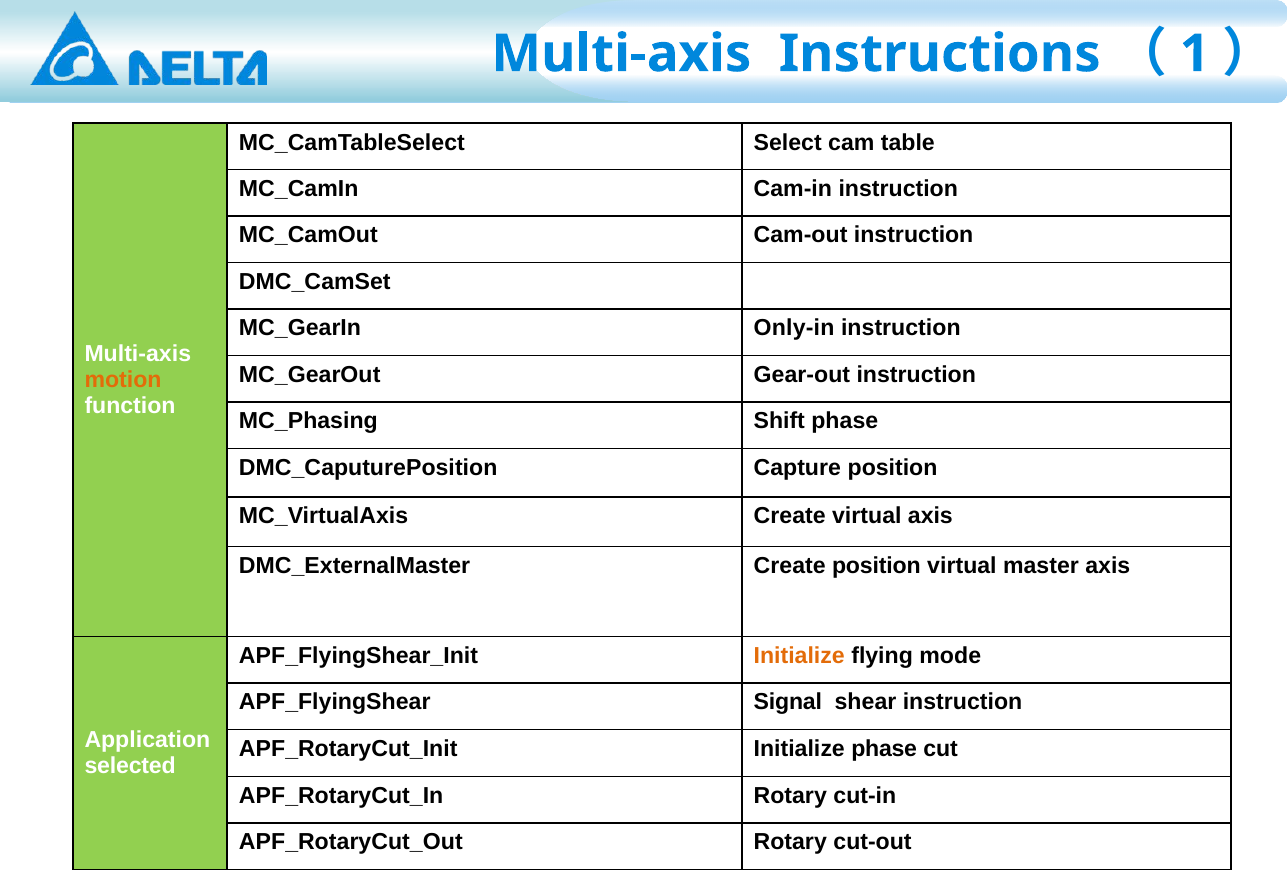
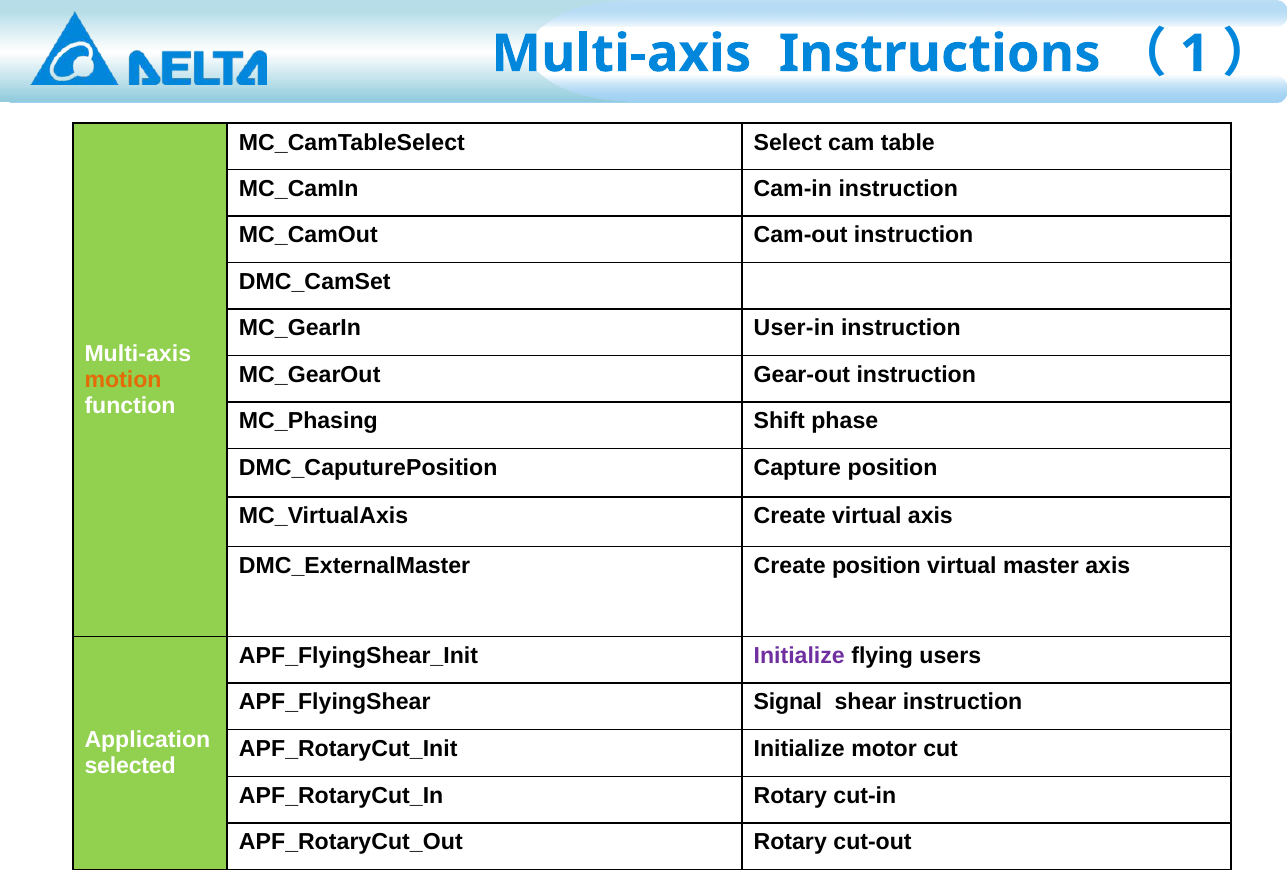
Only-in: Only-in -> User-in (794, 328)
Initialize colour: orange -> purple (799, 656)
mode: mode -> users (950, 656)
Initialize phase: phase -> motor (884, 749)
